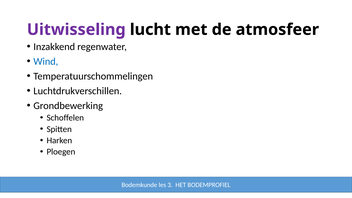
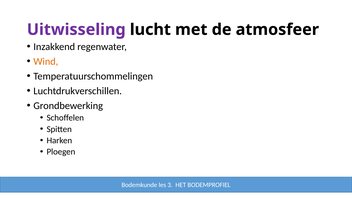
Wind colour: blue -> orange (46, 61)
